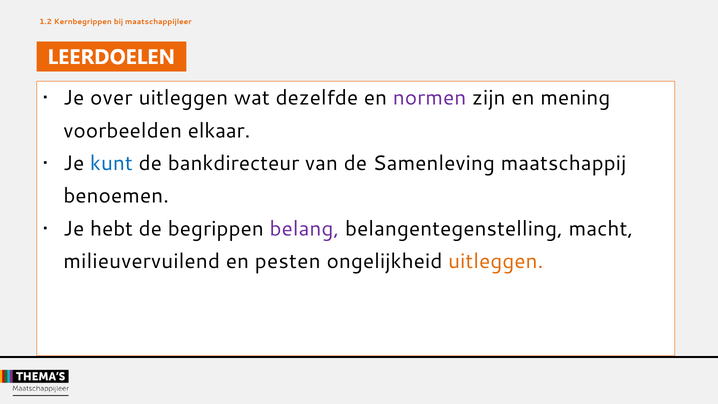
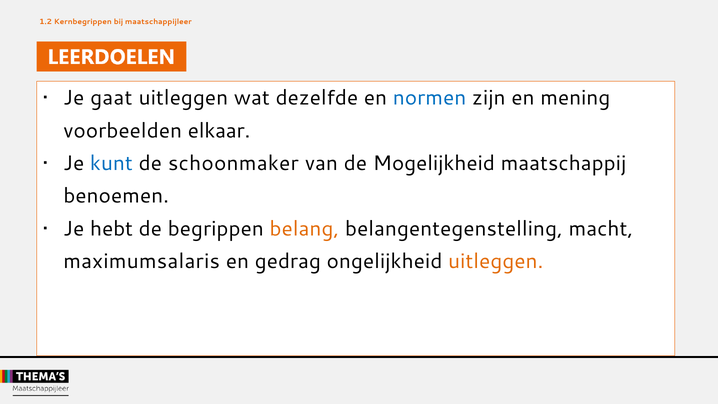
over: over -> gaat (111, 98)
normen colour: purple -> blue (430, 98)
bankdirecteur: bankdirecteur -> schoonmaker (233, 163)
Samenleving: Samenleving -> Mogelijkheid (434, 163)
belang colour: purple -> orange (304, 229)
milieuvervuilend: milieuvervuilend -> maximumsalaris (142, 261)
pesten: pesten -> gedrag (288, 261)
